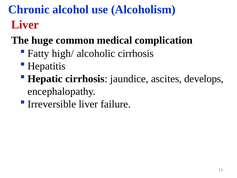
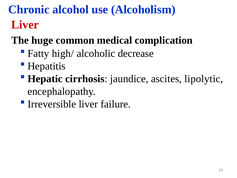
alcoholic cirrhosis: cirrhosis -> decrease (136, 53)
develops: develops -> lipolytic (204, 79)
